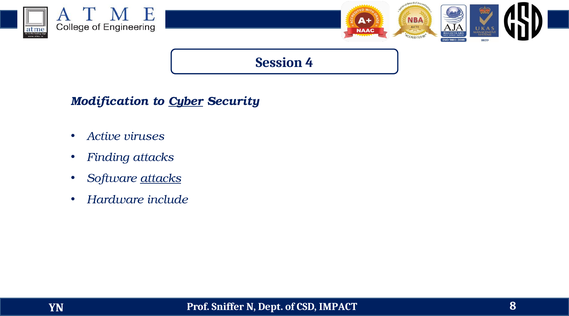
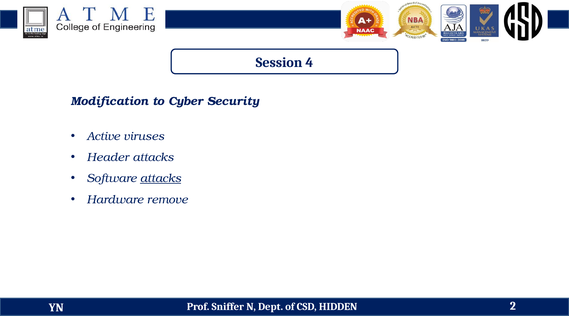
Cyber underline: present -> none (186, 101)
Finding: Finding -> Header (108, 157)
include: include -> remove (167, 200)
IMPACT: IMPACT -> HIDDEN (338, 307)
8: 8 -> 2 (513, 306)
